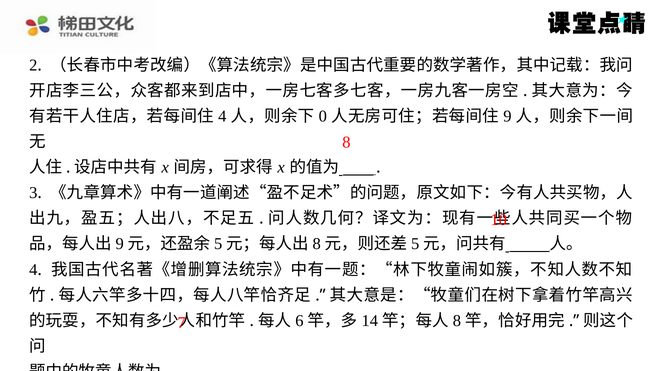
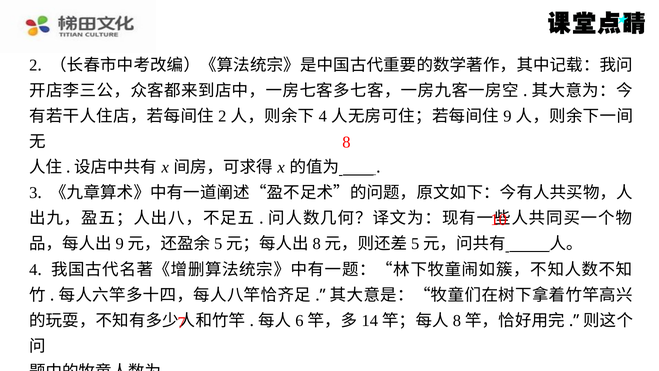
4: 4 -> 2 (222, 116)
0: 0 -> 4 (323, 116)
